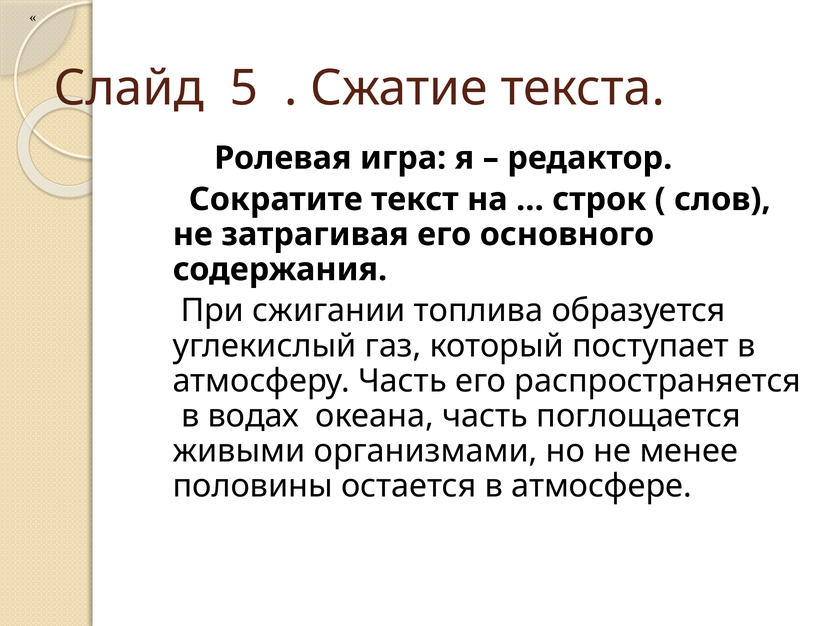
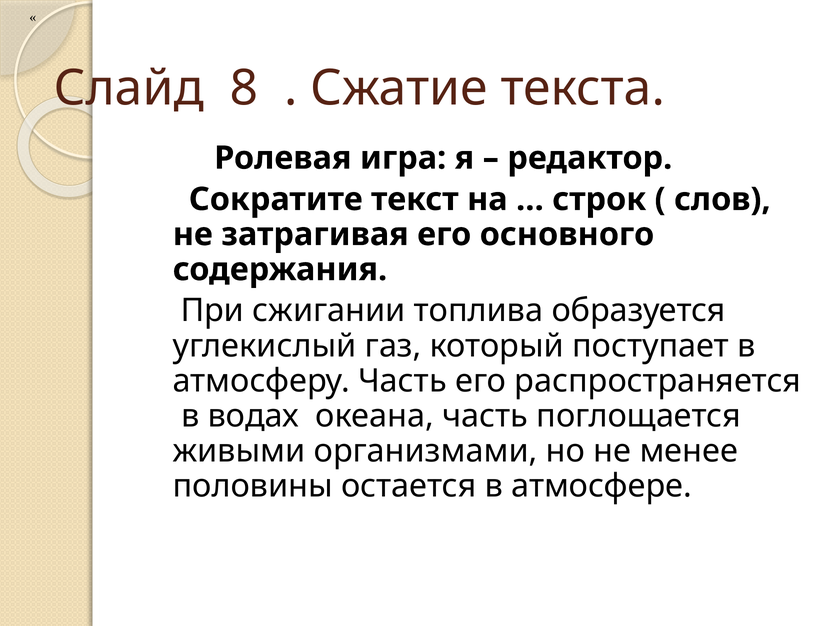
5: 5 -> 8 (244, 88)
